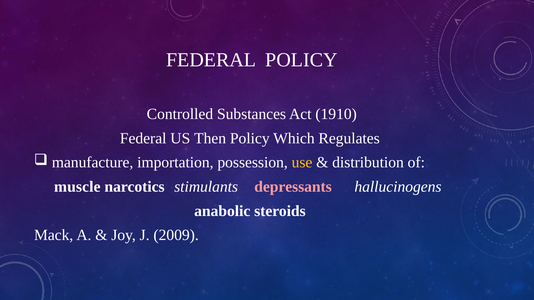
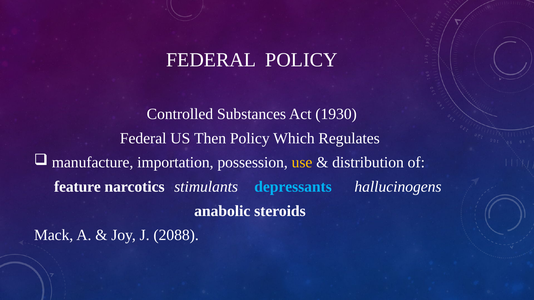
1910: 1910 -> 1930 (336, 114)
muscle: muscle -> feature (77, 187)
depressants colour: pink -> light blue (293, 187)
2009: 2009 -> 2088 (176, 235)
